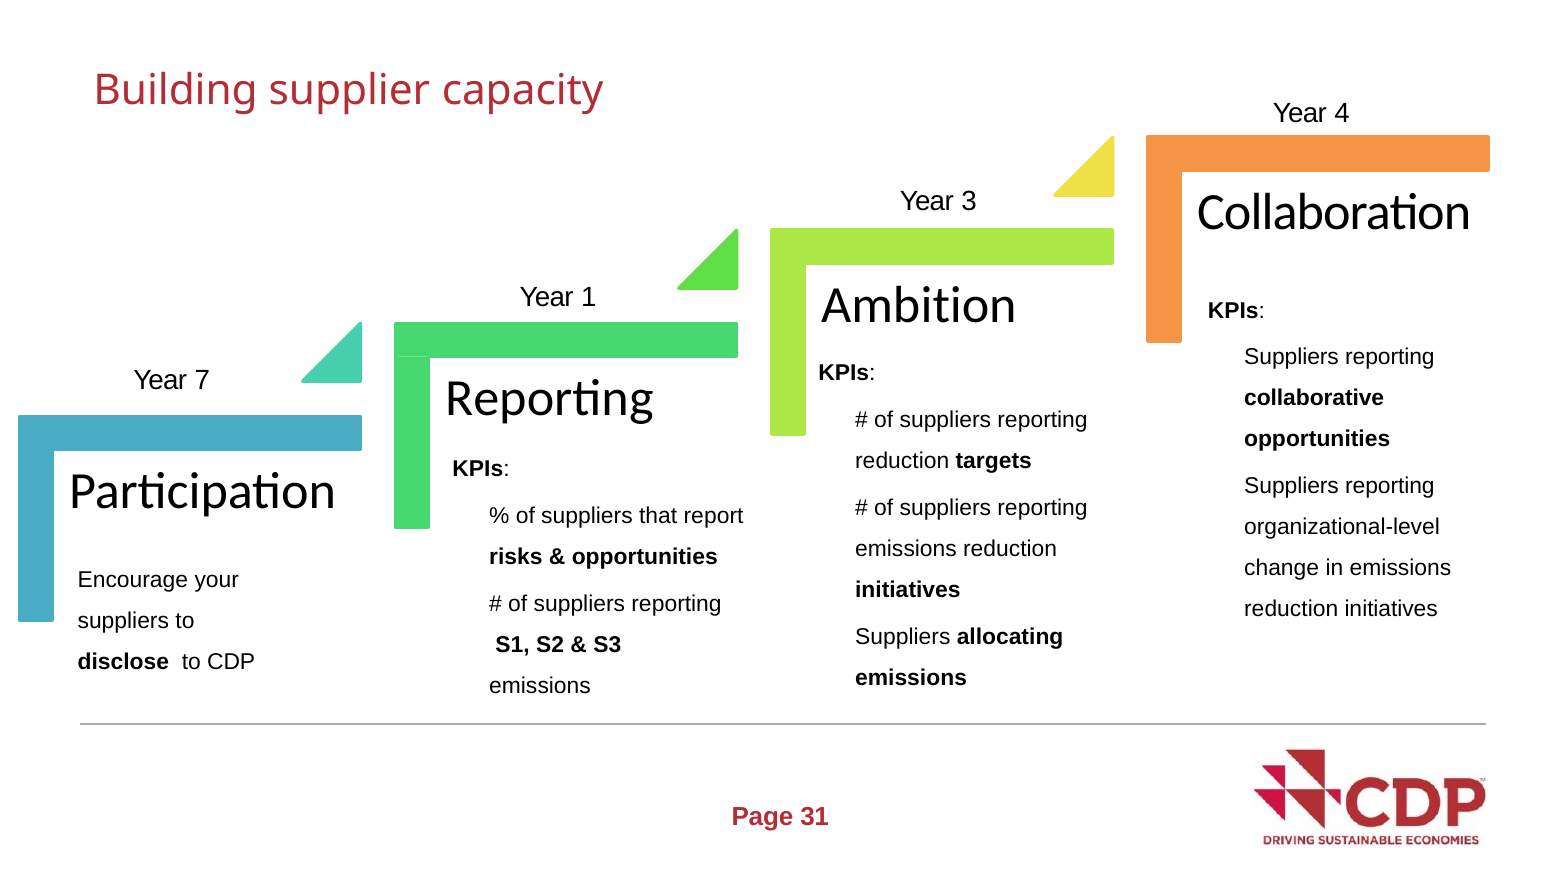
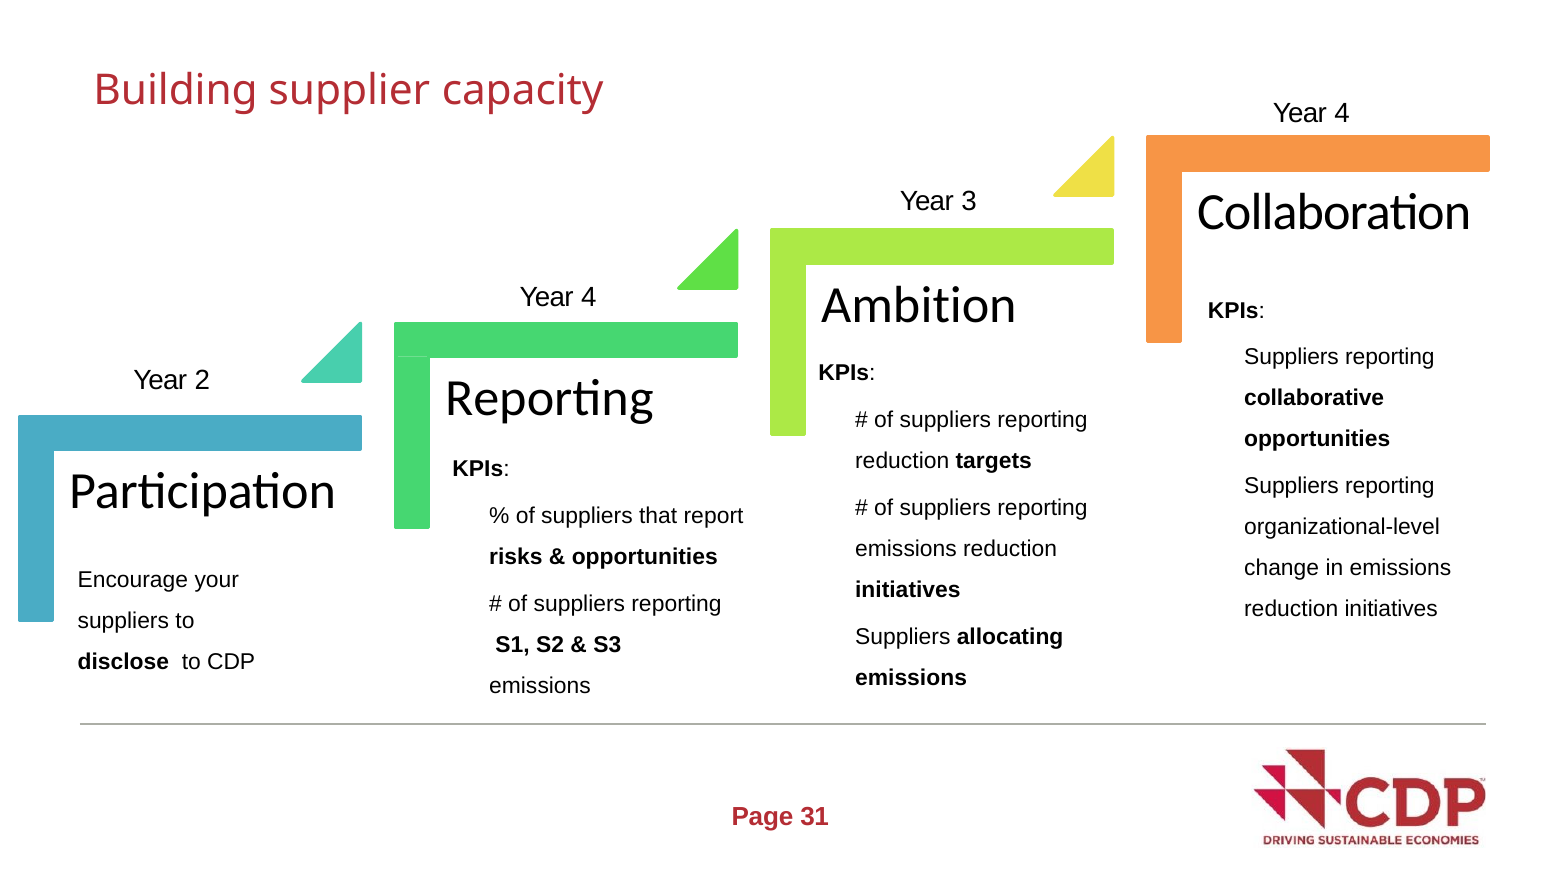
1: 1 -> 4 (589, 297)
7: 7 -> 2 (202, 380)
